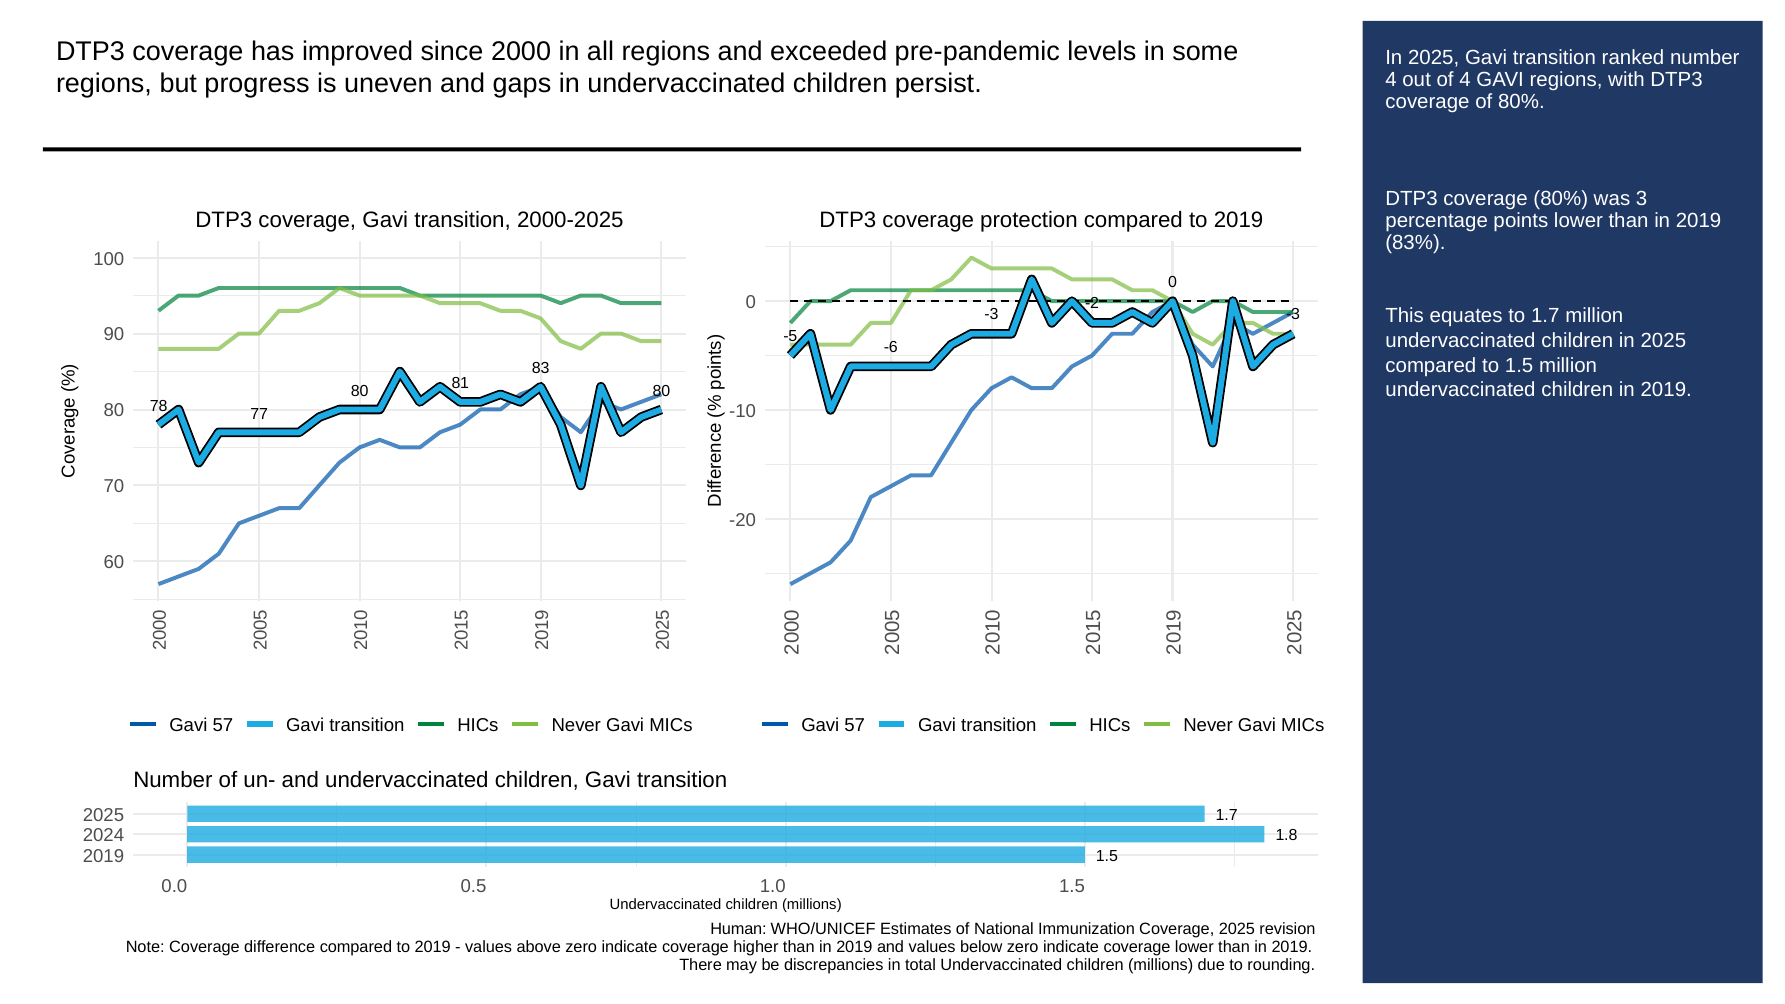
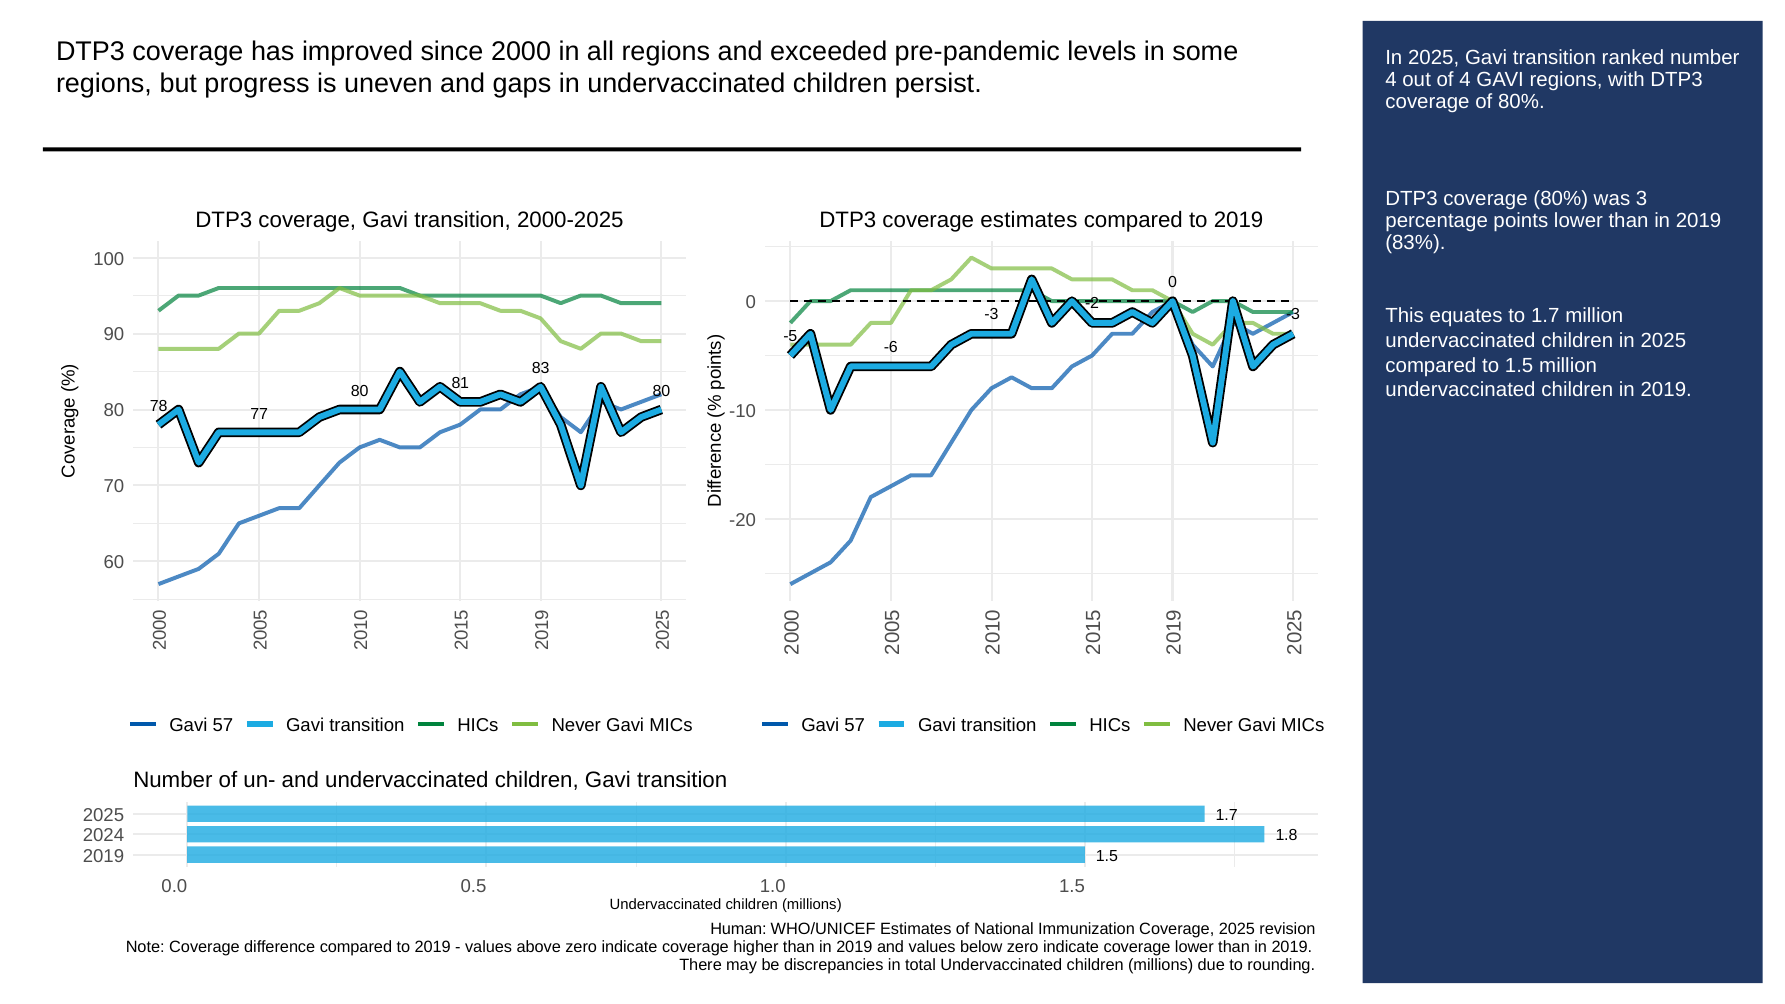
coverage protection: protection -> estimates (1029, 220)
